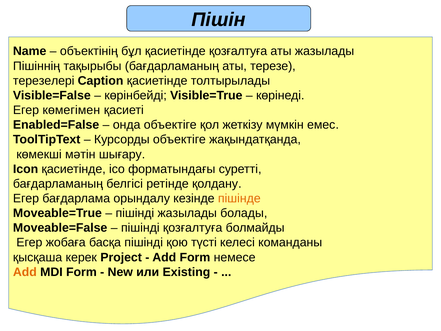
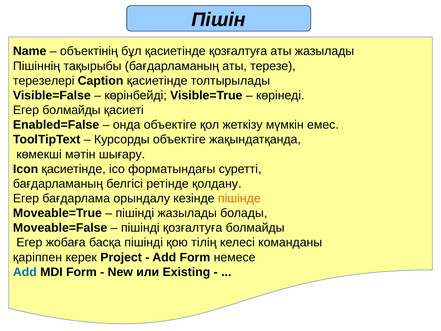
Егер көмегімен: көмегімен -> болмайды (71, 110)
түсті: түсті -> тілің (204, 242)
қысқаша: қысқаша -> қаріппен (38, 257)
Add colour: orange -> blue (25, 272)
